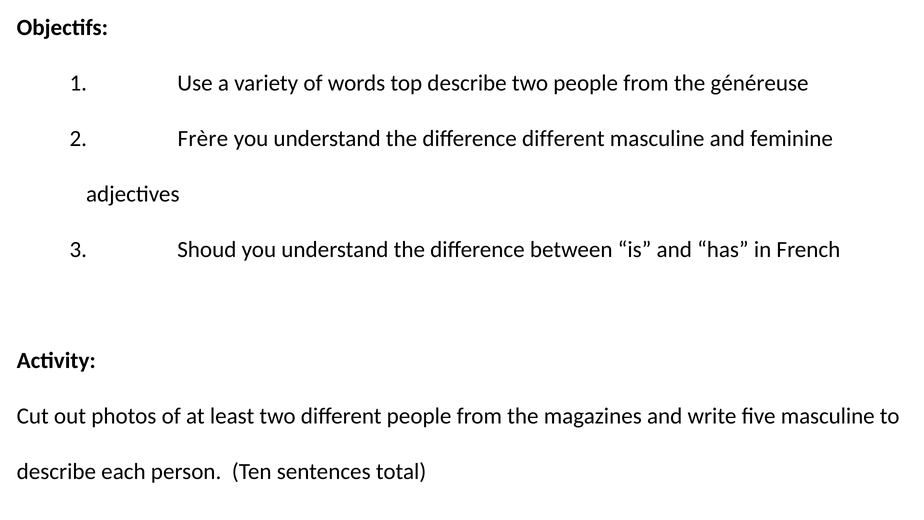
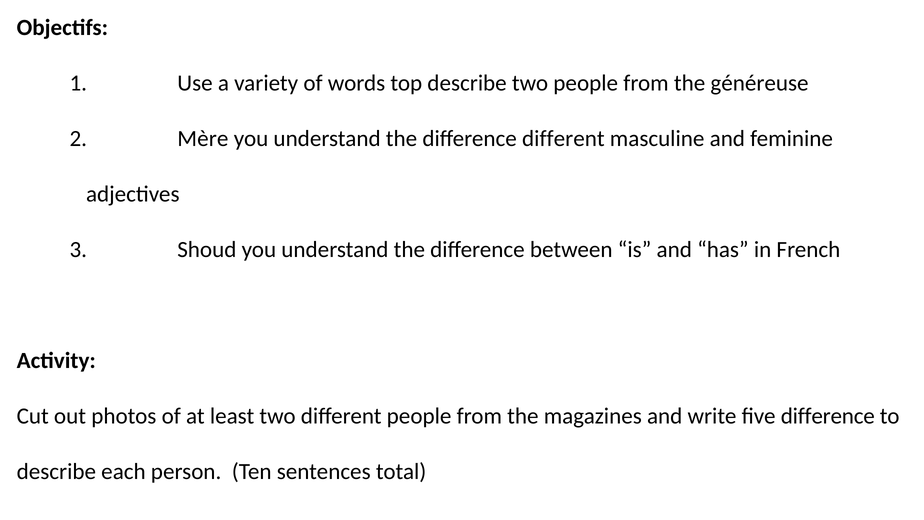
Frère: Frère -> Mère (203, 139)
five masculine: masculine -> difference (828, 416)
